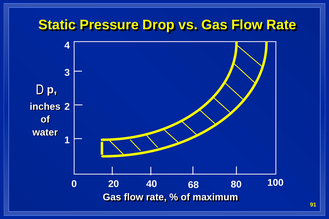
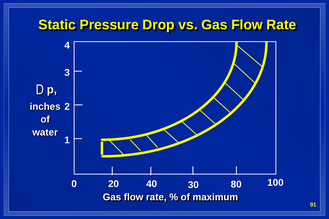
68: 68 -> 30 (193, 185)
